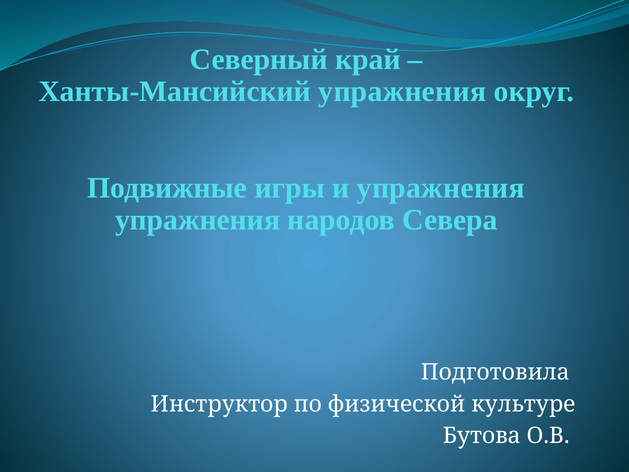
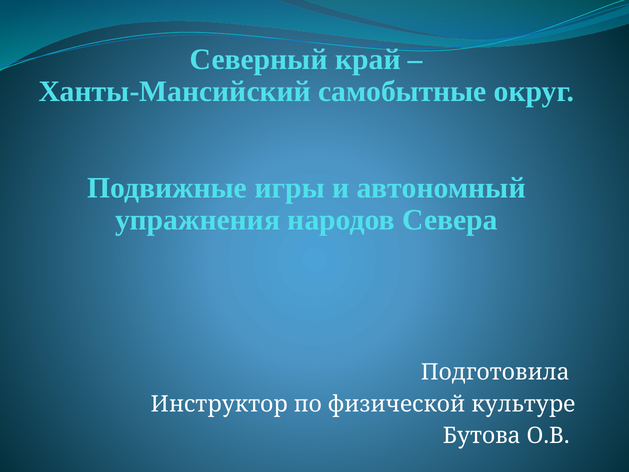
Ханты-Мансийский упражнения: упражнения -> самобытные (402, 92)
и упражнения: упражнения -> автономный (441, 188)
